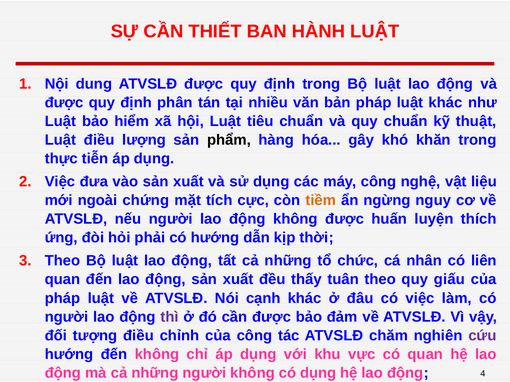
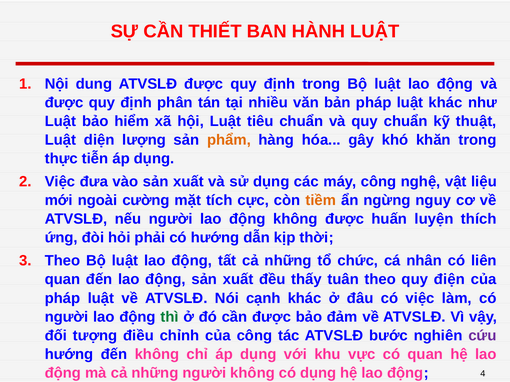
Luật điều: điều -> diện (99, 140)
phẩm colour: black -> orange (229, 140)
chứng: chứng -> cường (146, 201)
giấu: giấu -> điện (449, 280)
thì colour: purple -> green (170, 317)
chăm: chăm -> bước (389, 336)
